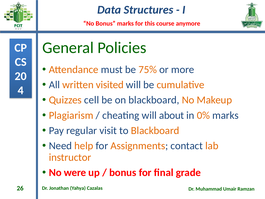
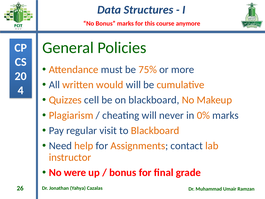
visited: visited -> would (110, 85)
about: about -> never (172, 115)
